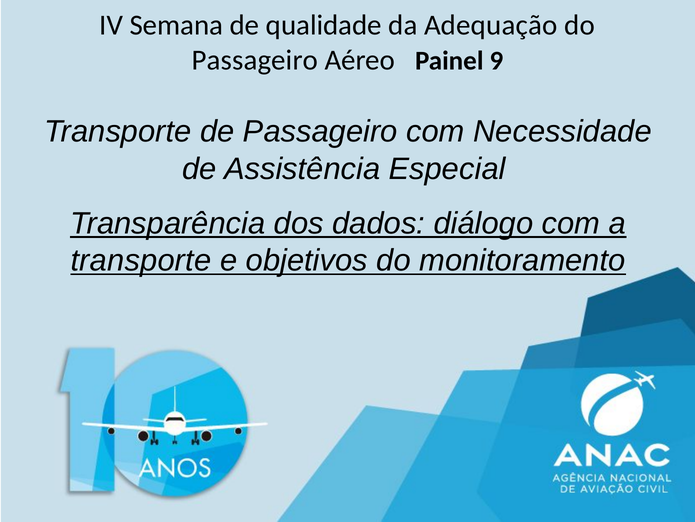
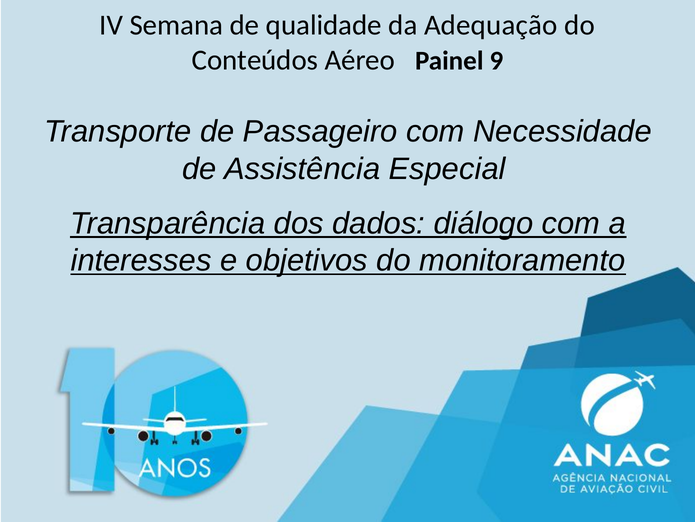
Passageiro: Passageiro -> Conteúdos (255, 60)
transporte: transporte -> interesses (141, 260)
